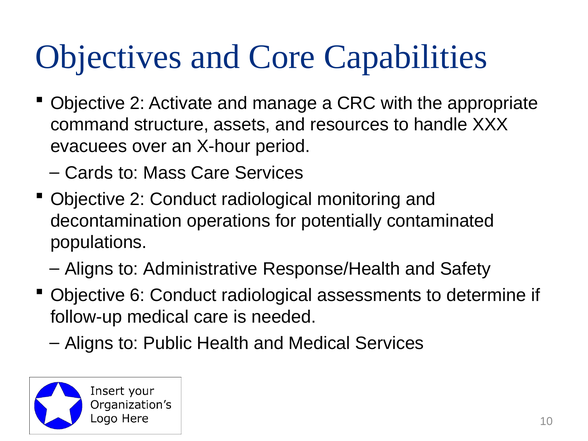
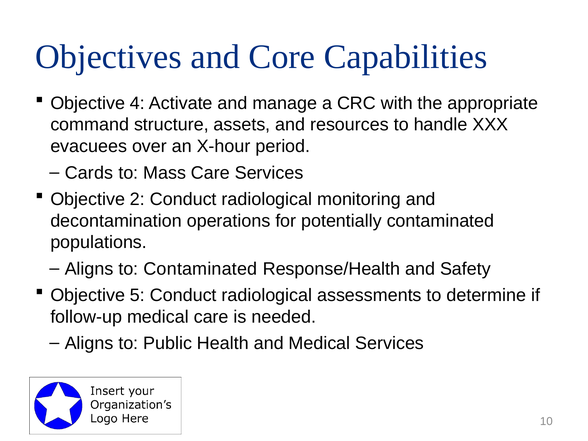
2: 2 -> 4 (137, 103)
to Administrative: Administrative -> Contaminated (200, 269)
6: 6 -> 5 (137, 295)
